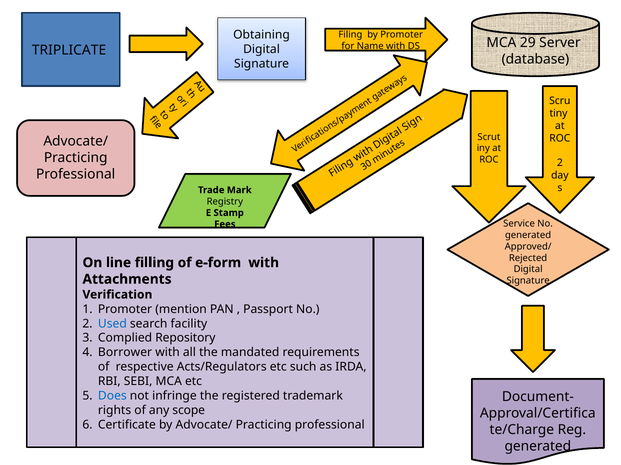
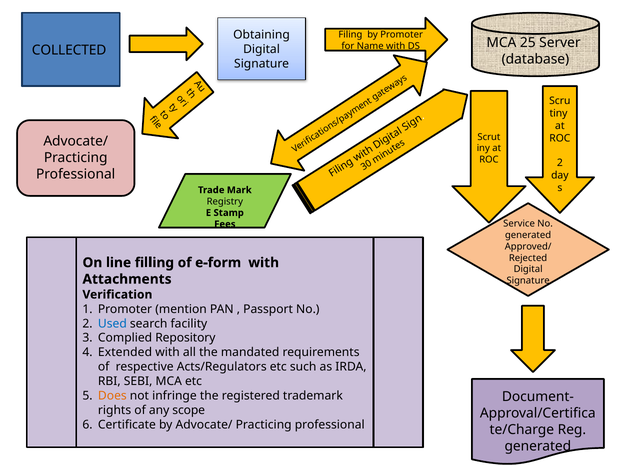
29: 29 -> 25 (528, 43)
TRIPLICATE: TRIPLICATE -> COLLECTED (69, 50)
Borrower: Borrower -> Extended (125, 353)
Does colour: blue -> orange (112, 397)
